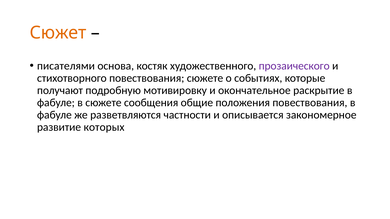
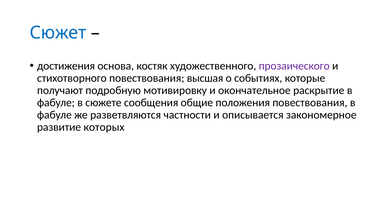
Сюжет colour: orange -> blue (58, 33)
писателями: писателями -> достижения (66, 66)
повествования сюжете: сюжете -> высшая (205, 78)
